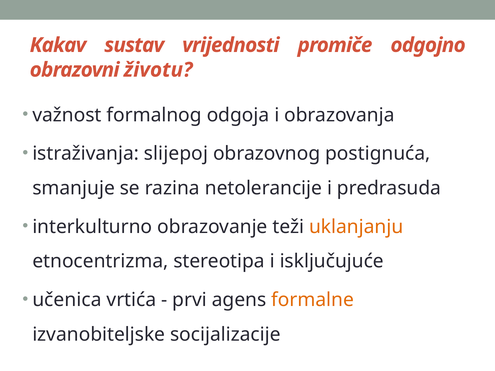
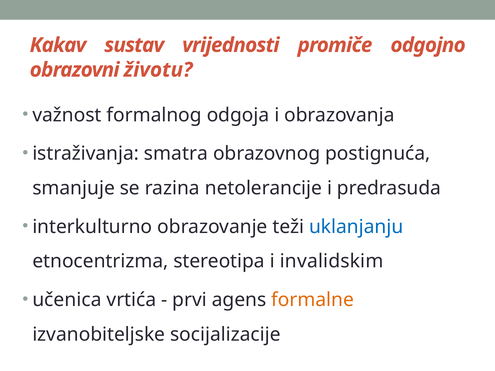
slijepoj: slijepoj -> smatra (176, 154)
uklanjanju colour: orange -> blue (356, 227)
isključujuće: isključujuće -> invalidskim (332, 261)
